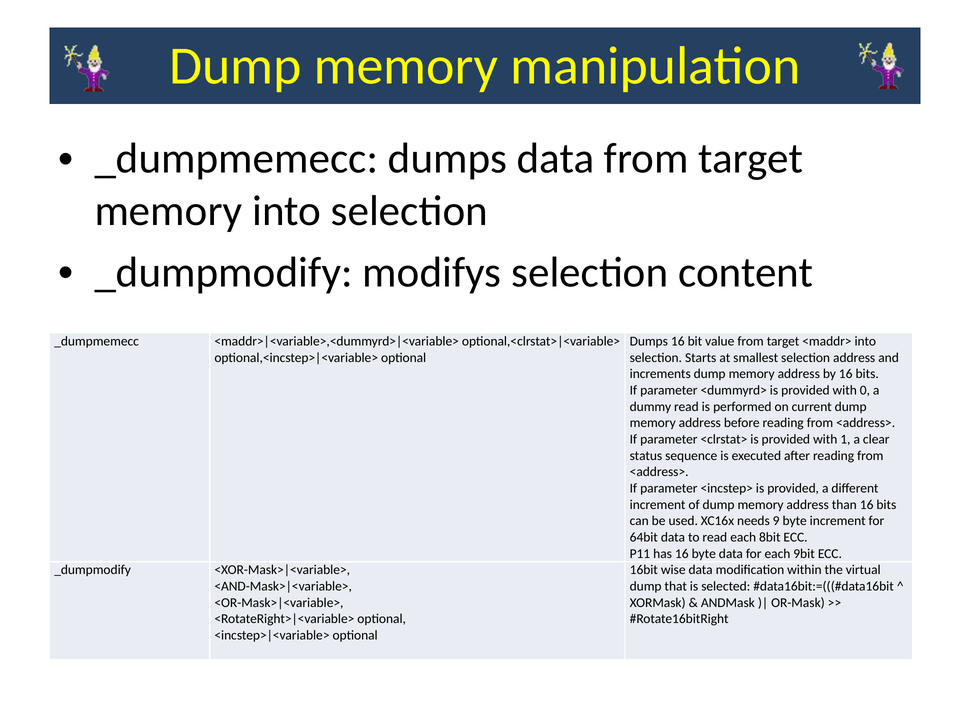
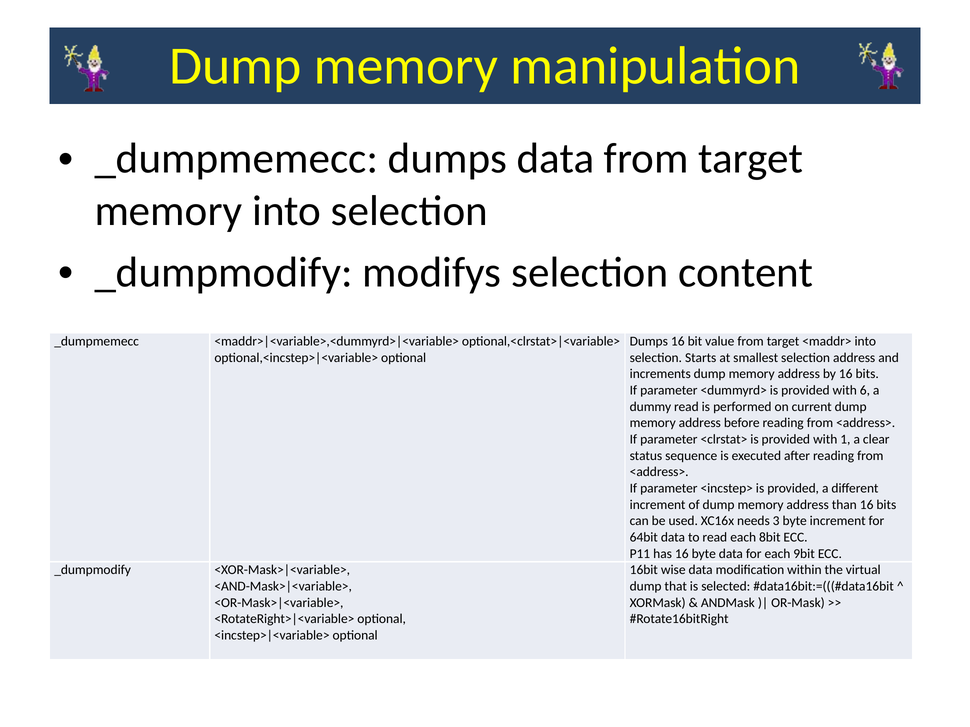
0: 0 -> 6 (865, 391)
9: 9 -> 3 (776, 521)
